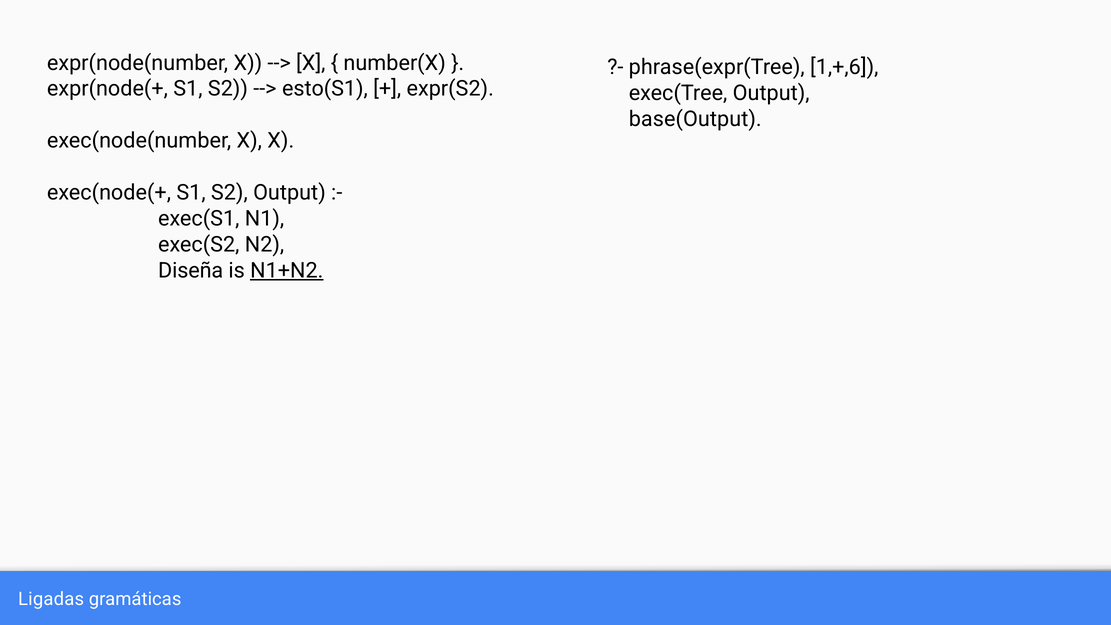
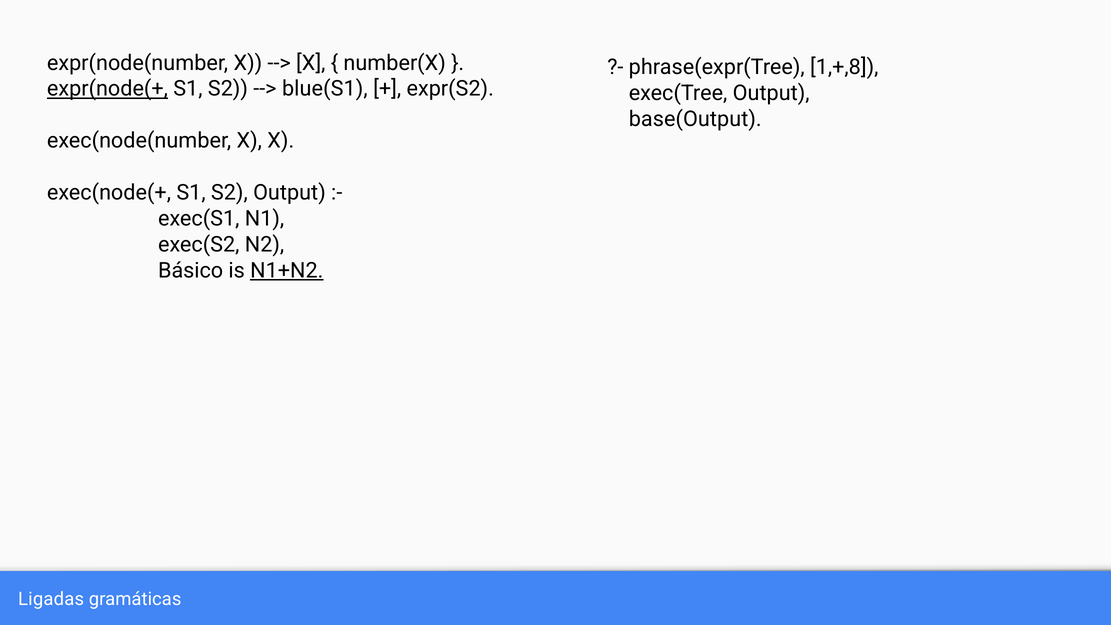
1,+,6: 1,+,6 -> 1,+,8 (844, 67)
expr(node(+ underline: none -> present (107, 89)
esto(S1: esto(S1 -> blue(S1 (325, 89)
Diseña: Diseña -> Básico (191, 270)
